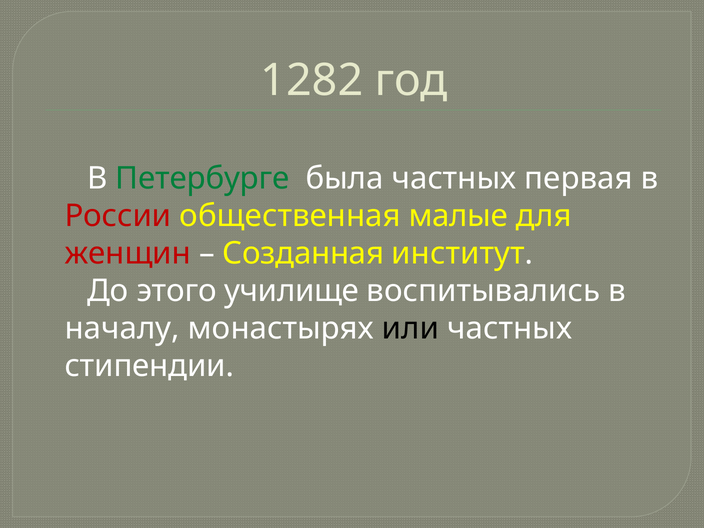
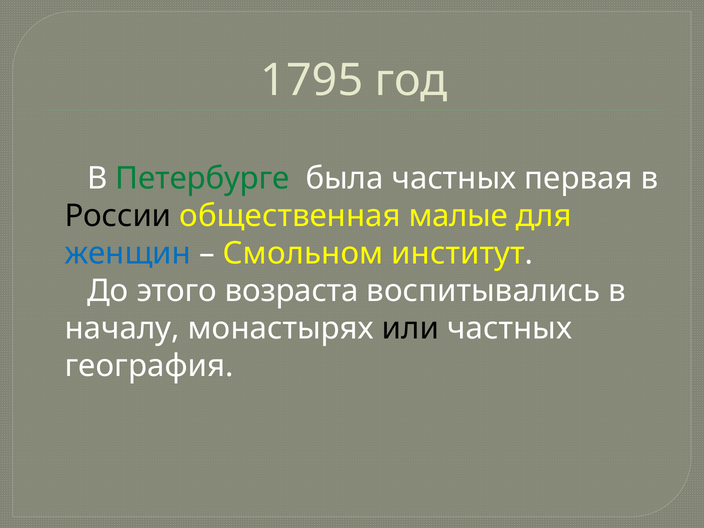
1282: 1282 -> 1795 (312, 80)
России colour: red -> black (118, 216)
женщин colour: red -> blue (128, 253)
Созданная: Созданная -> Смольном (303, 253)
училище: училище -> возраста (292, 291)
стипендии: стипендии -> география (149, 366)
